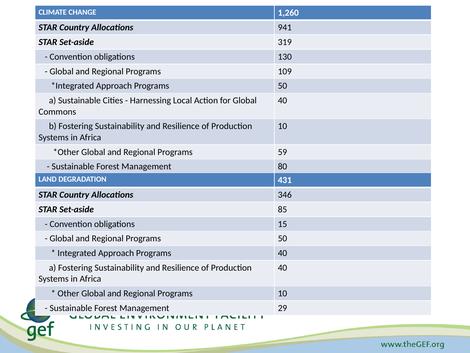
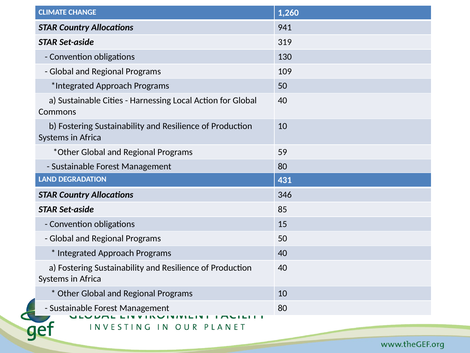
29: 29 -> 80 (282, 308)
